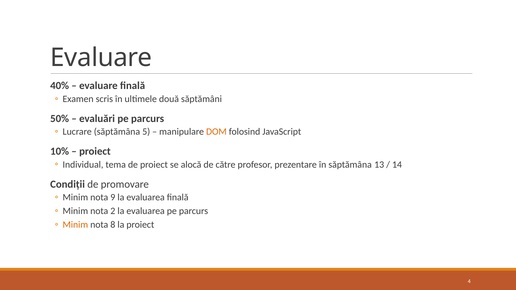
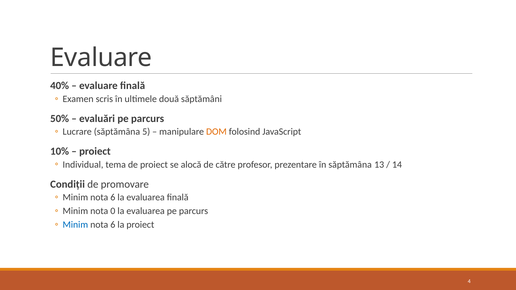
9: 9 -> 6 (113, 197)
2: 2 -> 0 (113, 211)
Minim colour: orange -> blue (75, 225)
8: 8 -> 6 (113, 225)
